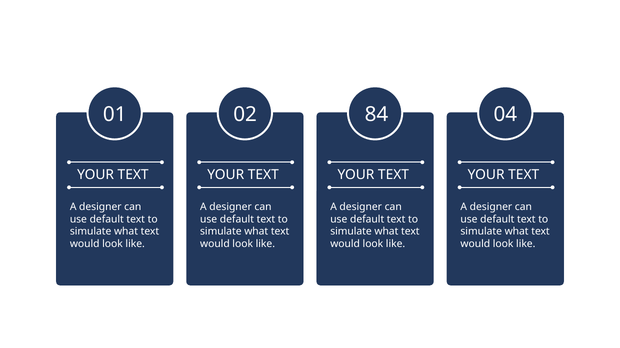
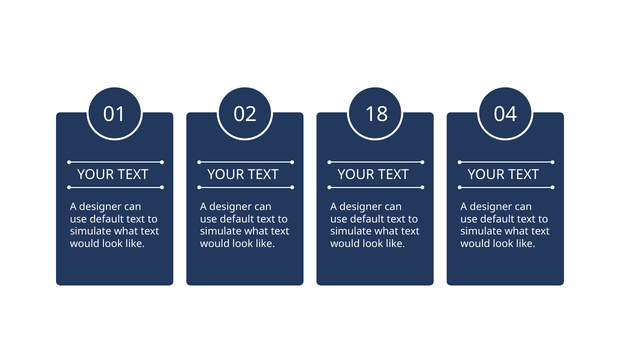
84: 84 -> 18 (376, 114)
